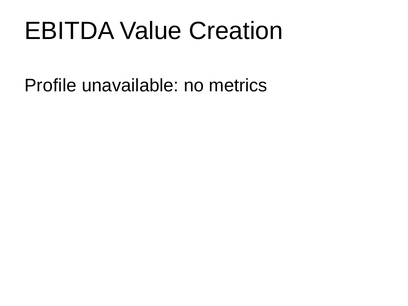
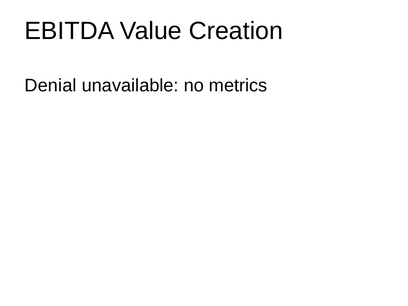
Profile: Profile -> Denial (51, 86)
